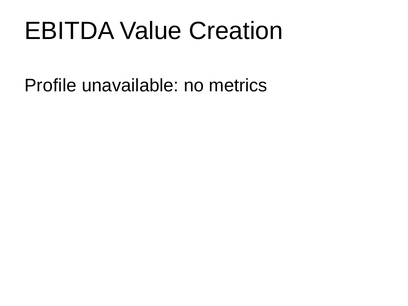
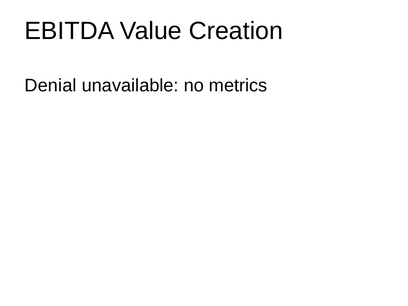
Profile: Profile -> Denial (51, 86)
